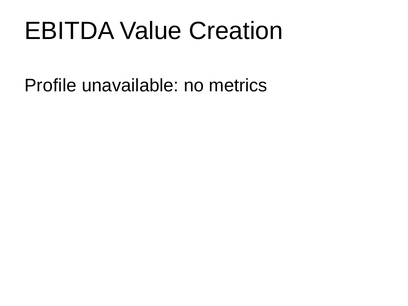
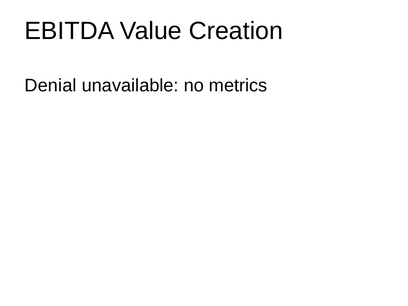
Profile: Profile -> Denial (51, 86)
